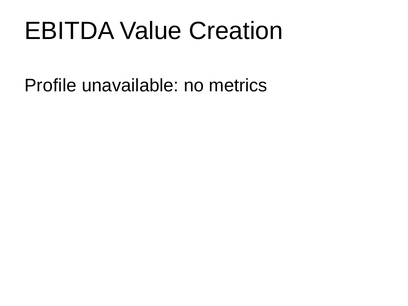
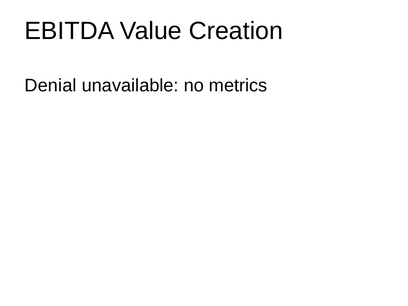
Profile: Profile -> Denial (51, 86)
